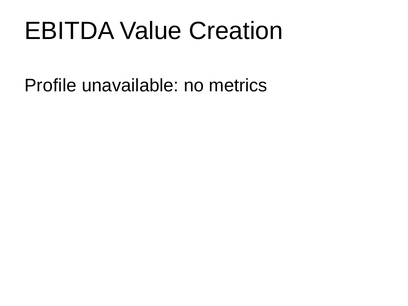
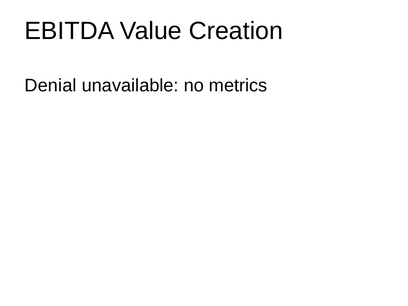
Profile: Profile -> Denial (51, 86)
